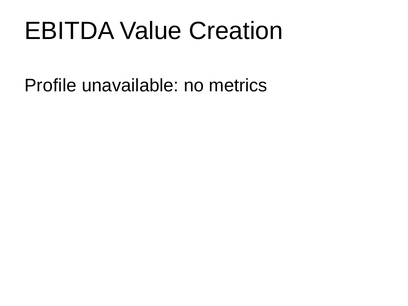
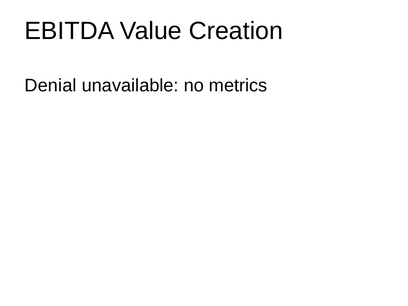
Profile: Profile -> Denial (51, 86)
